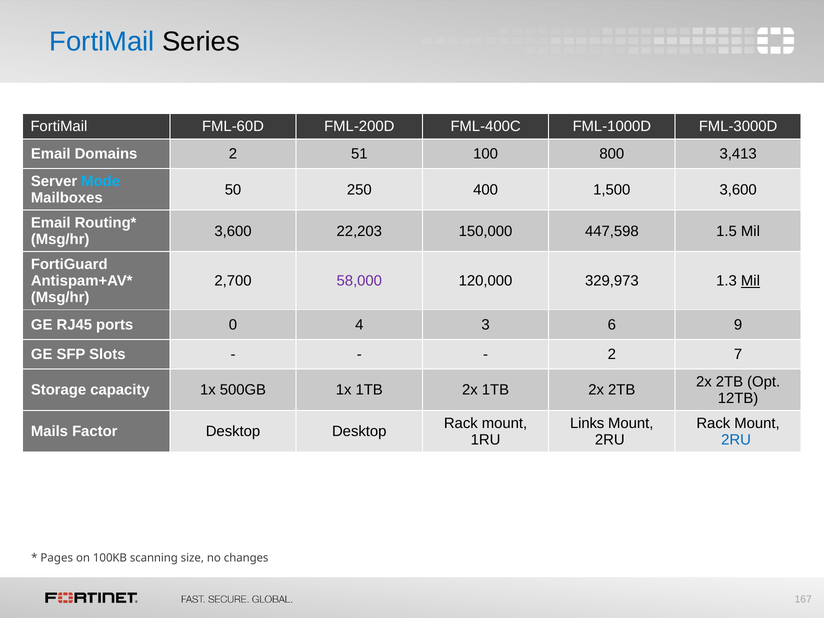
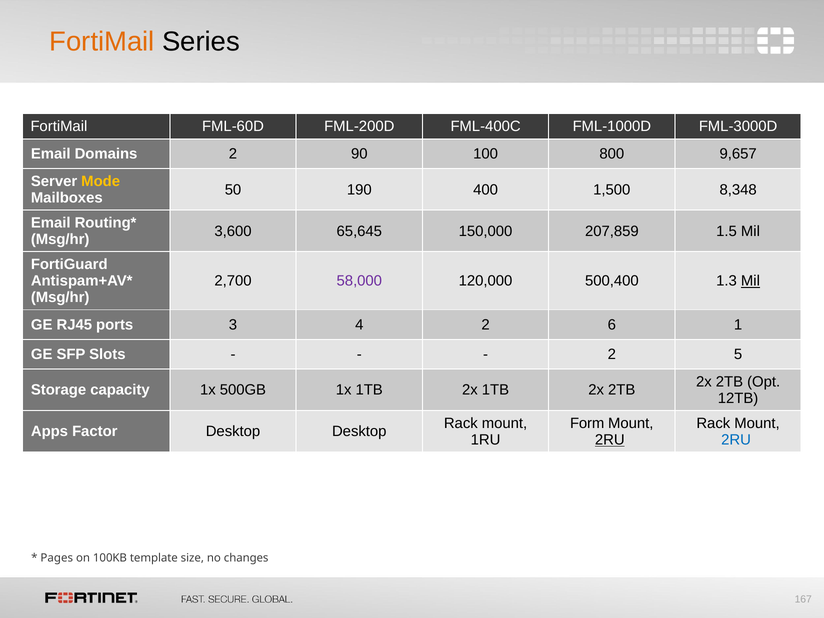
FortiMail colour: blue -> orange (102, 42)
51: 51 -> 90 (359, 154)
3,413: 3,413 -> 9,657 (738, 154)
Mode colour: light blue -> yellow (101, 181)
250: 250 -> 190 (359, 190)
1,500 3,600: 3,600 -> 8,348 (738, 190)
22,203: 22,203 -> 65,645 (359, 231)
447,598: 447,598 -> 207,859 (612, 231)
329,973: 329,973 -> 500,400 (612, 281)
0: 0 -> 3 (233, 325)
4 3: 3 -> 2 (486, 325)
9: 9 -> 1 (738, 325)
7: 7 -> 5 (738, 354)
Links: Links -> Form (587, 423)
Mails: Mails -> Apps (49, 432)
2RU underline: none -> present (610, 440)
scanning: scanning -> template (154, 558)
